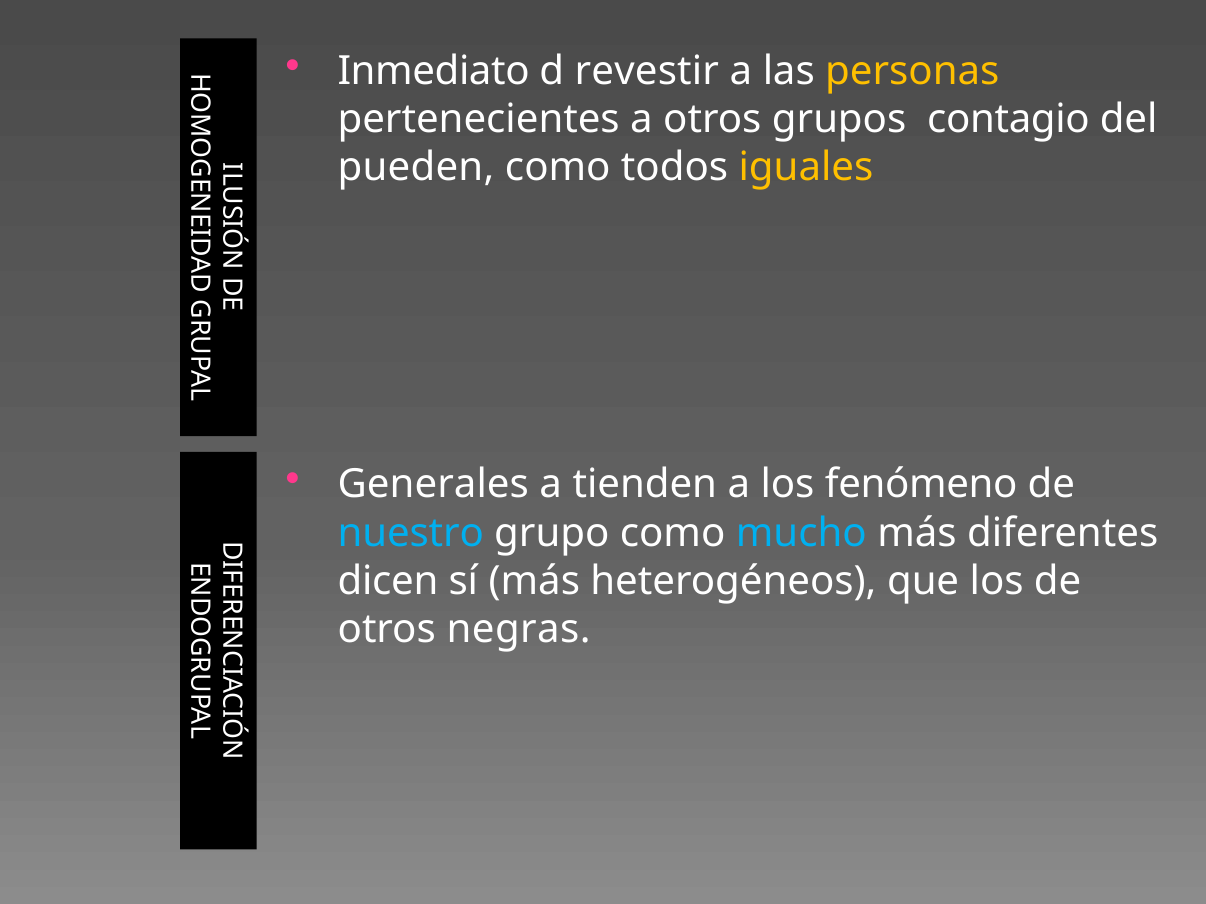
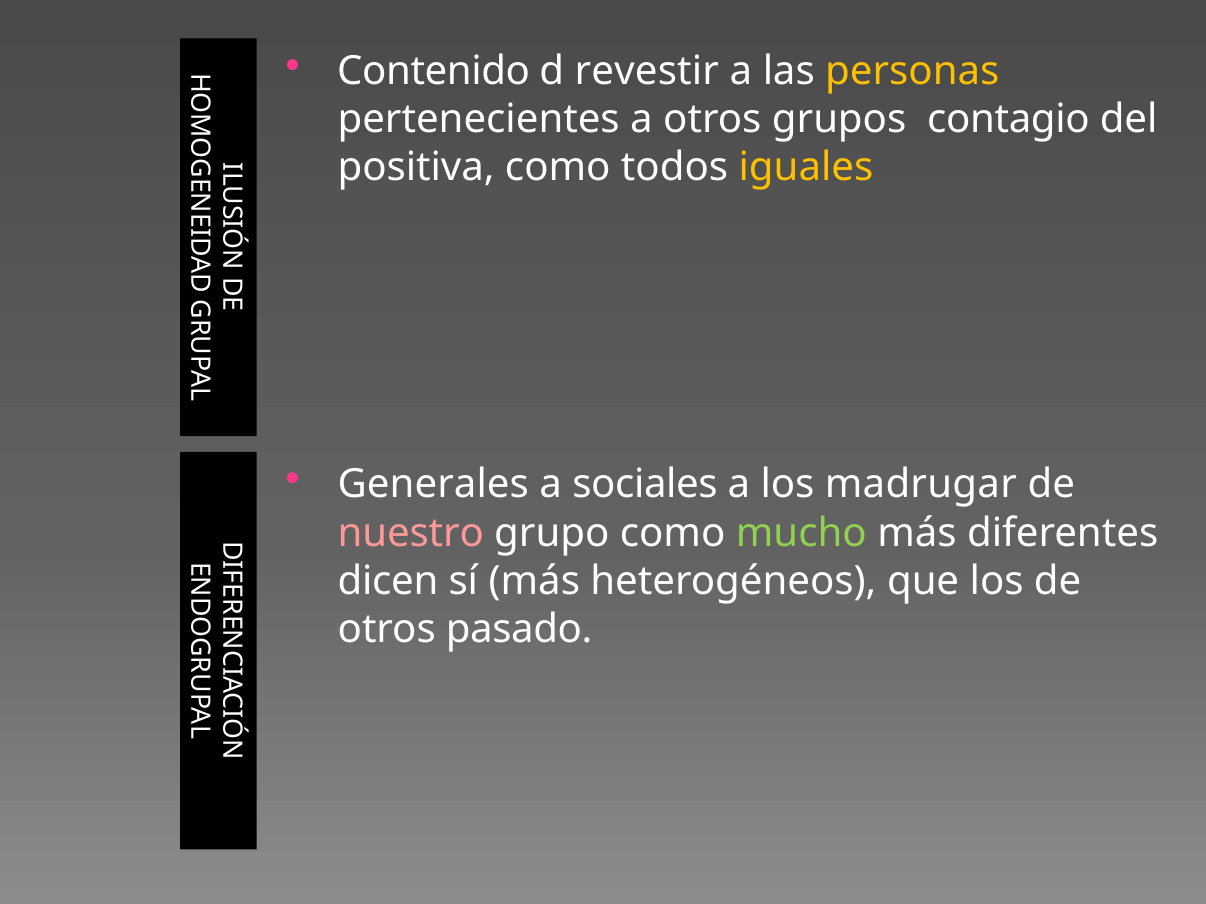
Inmediato: Inmediato -> Contenido (434, 71)
pueden: pueden -> positiva (416, 168)
tienden: tienden -> sociales (645, 485)
fenómeno: fenómeno -> madrugar (921, 485)
nuestro colour: light blue -> pink (411, 533)
mucho colour: light blue -> light green (801, 533)
negras: negras -> pasado (519, 630)
